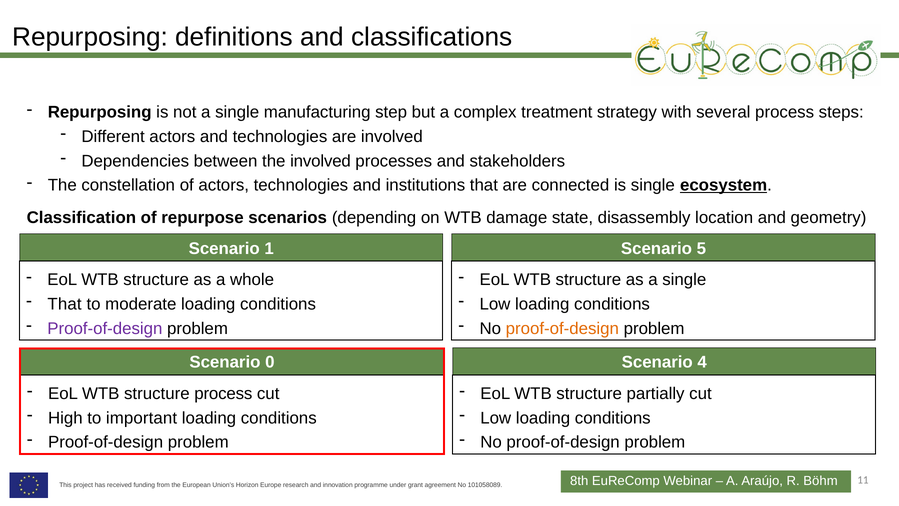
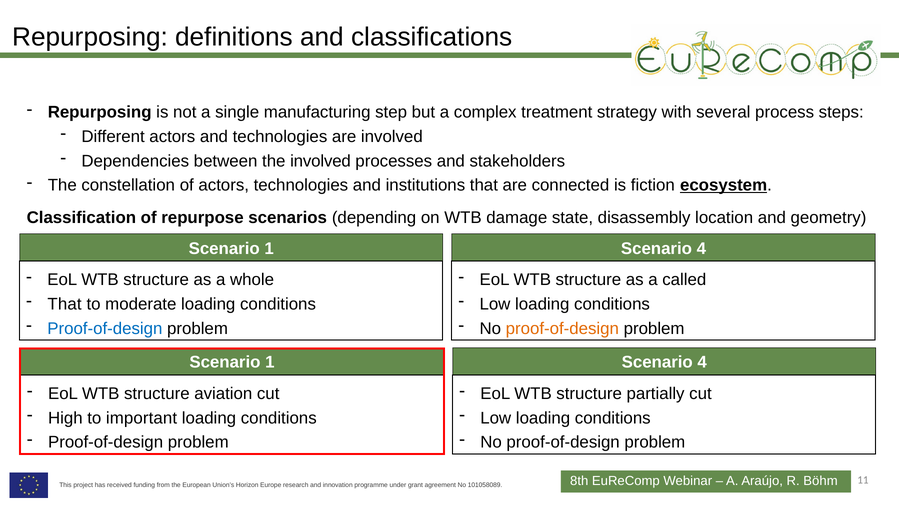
is single: single -> fiction (653, 185)
5: 5 -> 4 (701, 248)
as a single: single -> called (684, 280)
Proof-of-design colour: purple -> blue (105, 328)
0: 0 -> 1 (270, 362)
structure process: process -> aviation (223, 394)
